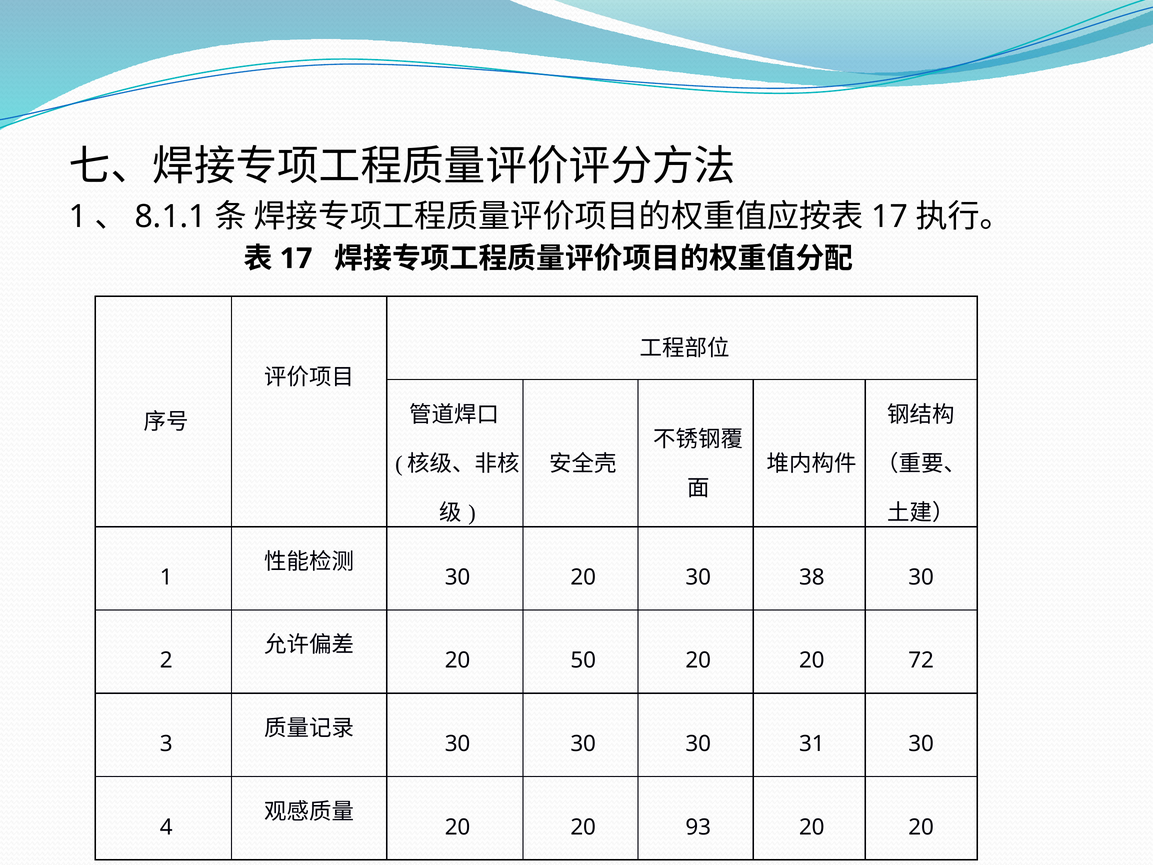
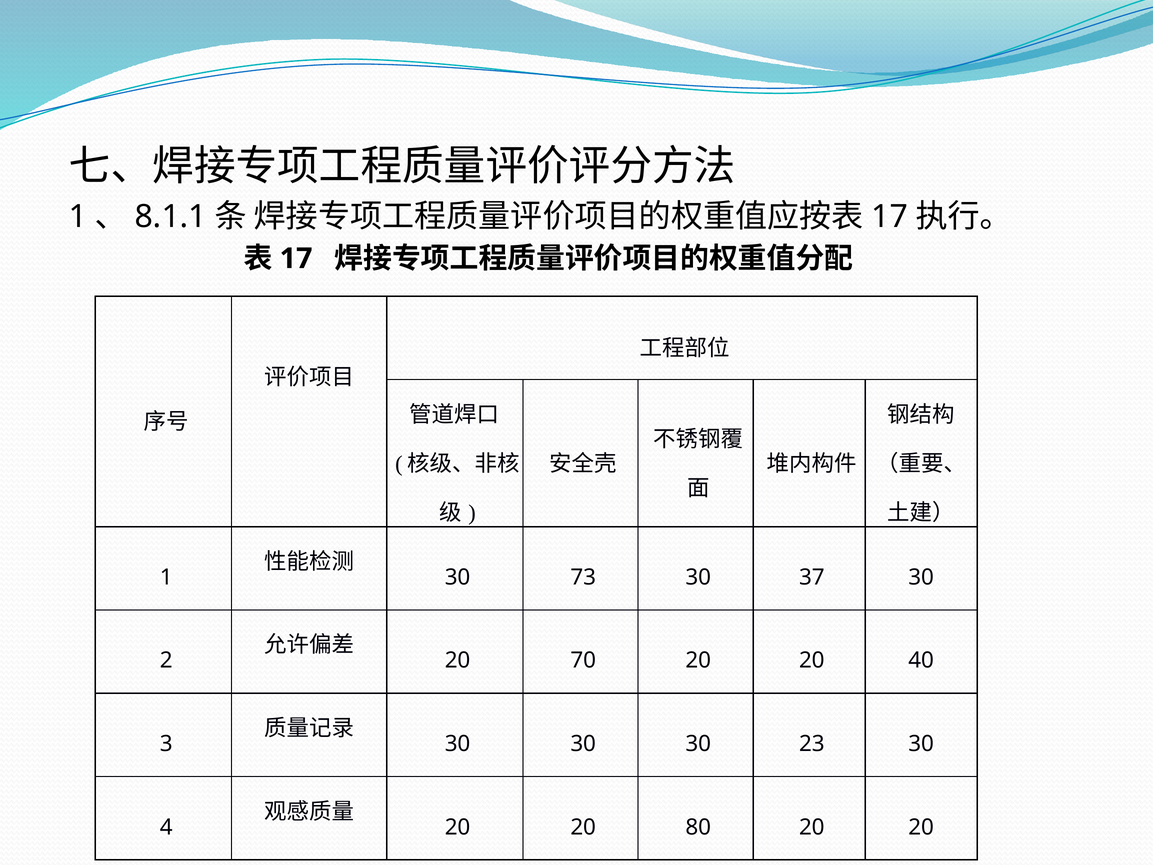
30 20: 20 -> 73 (583, 577)
38: 38 -> 37 (812, 577)
50: 50 -> 70 (583, 660)
72: 72 -> 40 (921, 660)
31: 31 -> 23 (812, 744)
93: 93 -> 80 (698, 827)
